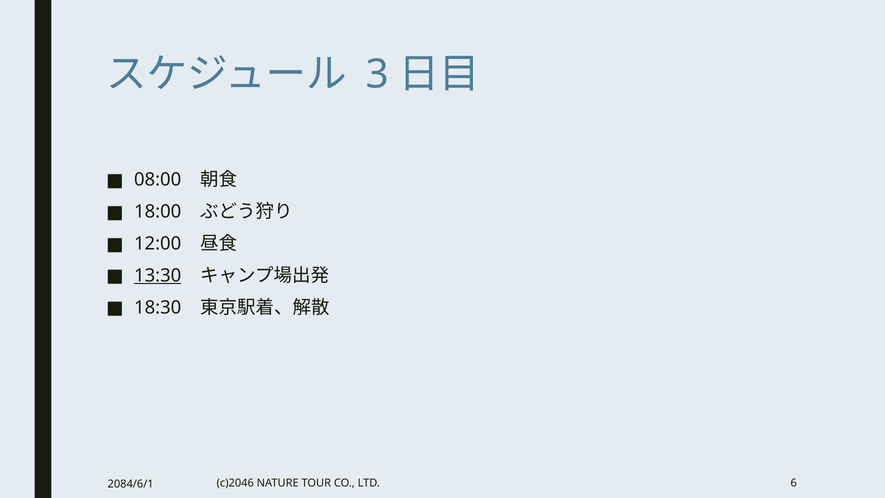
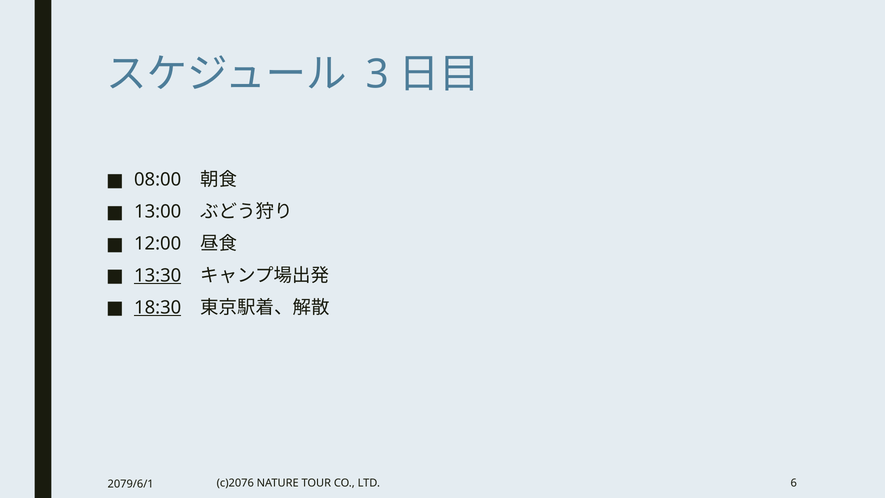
18:00: 18:00 -> 13:00 (158, 212)
18:30 underline: none -> present (158, 307)
c)2046: c)2046 -> c)2076 (235, 483)
2084/6/1: 2084/6/1 -> 2079/6/1 (131, 484)
